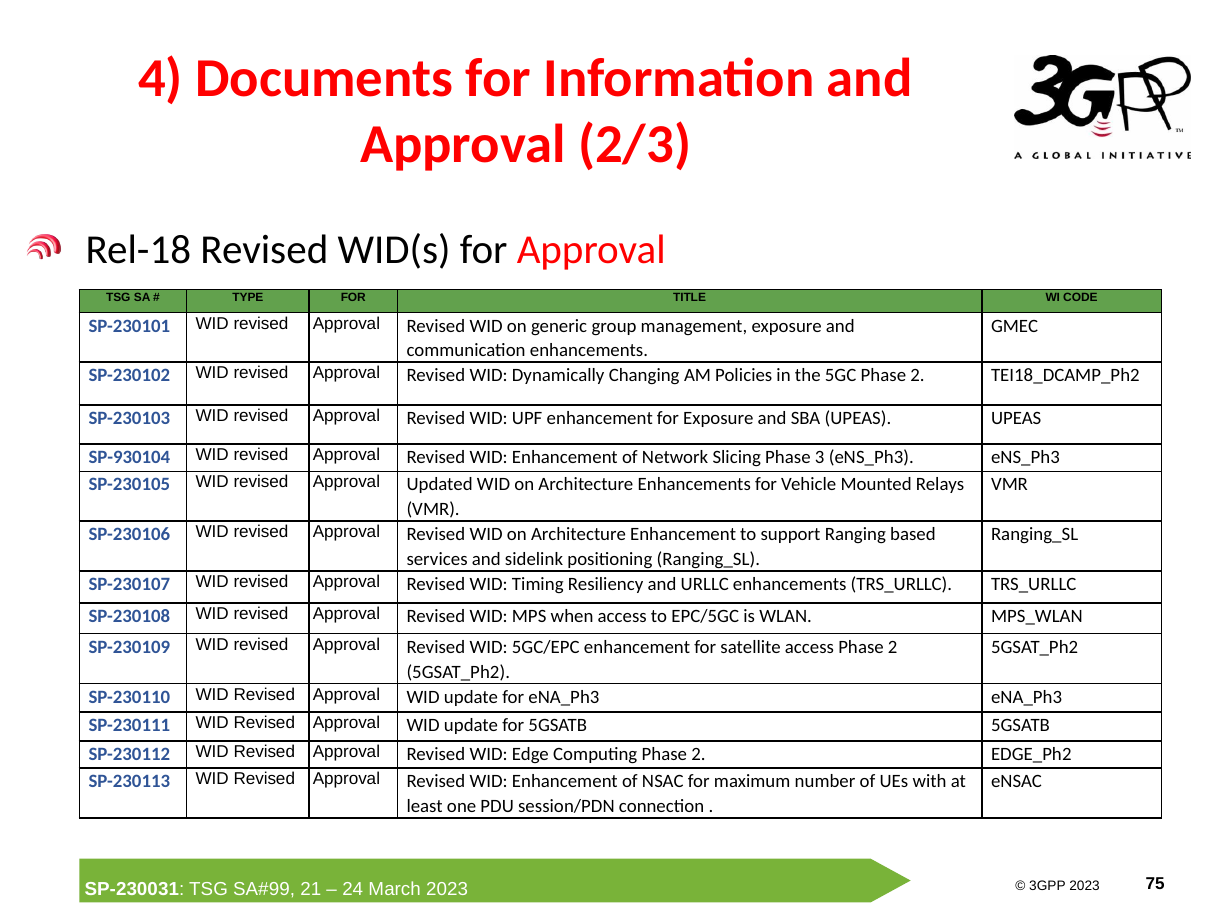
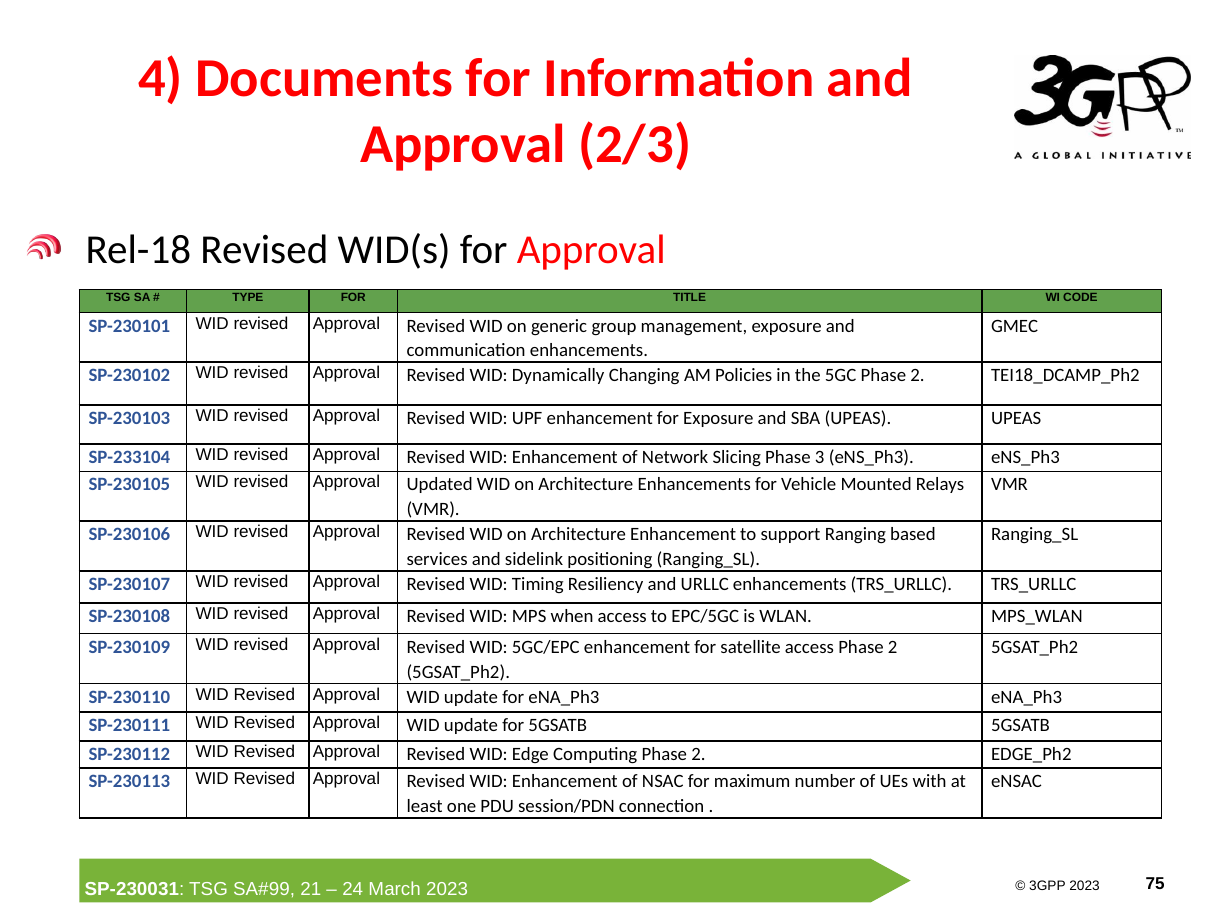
SP-930104: SP-930104 -> SP-233104 (129, 458)
